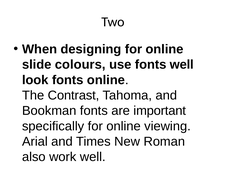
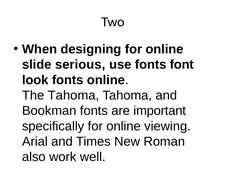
colours: colours -> serious (80, 65)
fonts well: well -> font (182, 65)
The Contrast: Contrast -> Tahoma (73, 96)
